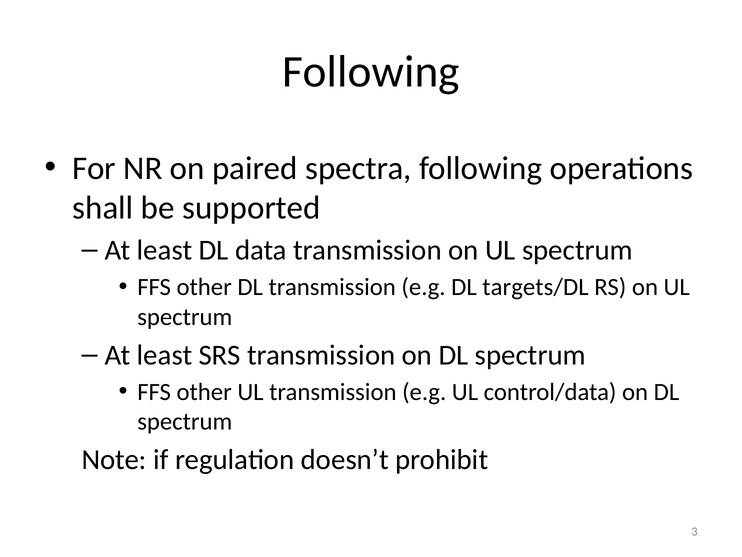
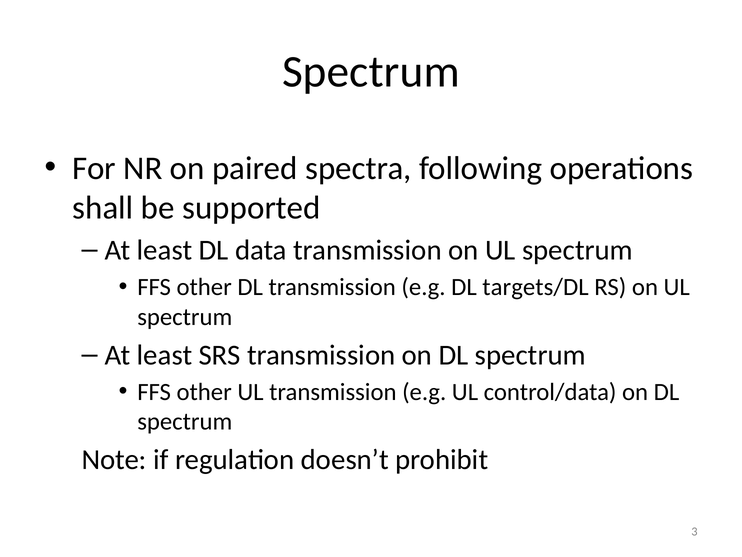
Following: Following -> Spectrum (371, 72)
